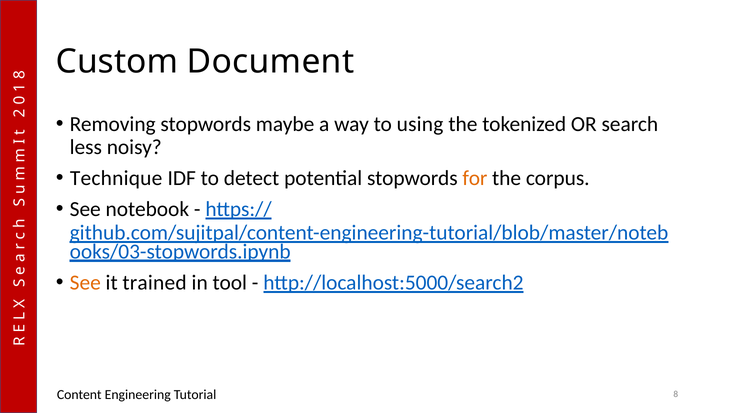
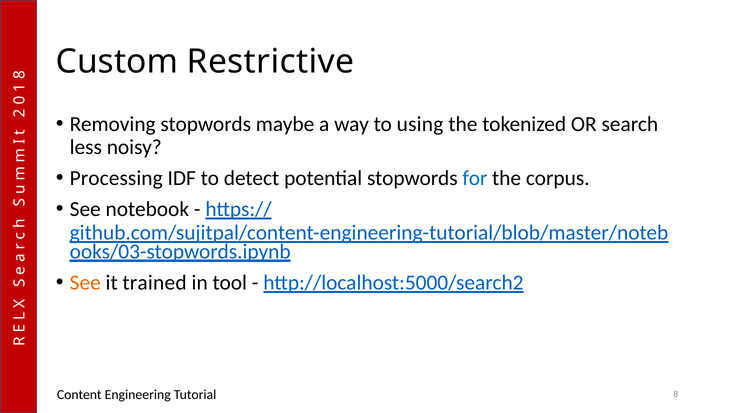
Document: Document -> Restrictive (270, 62)
Technique: Technique -> Processing (116, 178)
for colour: orange -> blue (475, 178)
